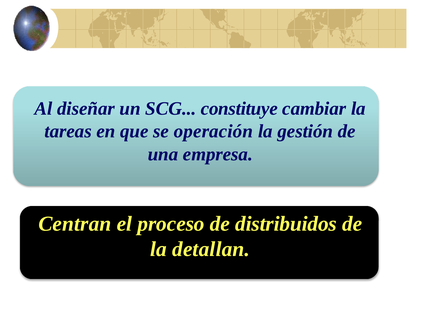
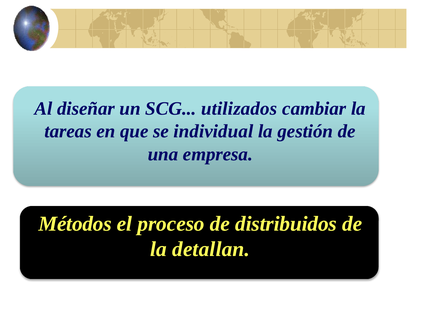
constituye: constituye -> utilizados (239, 109)
operación: operación -> individual (213, 131)
Centran: Centran -> Métodos (75, 224)
